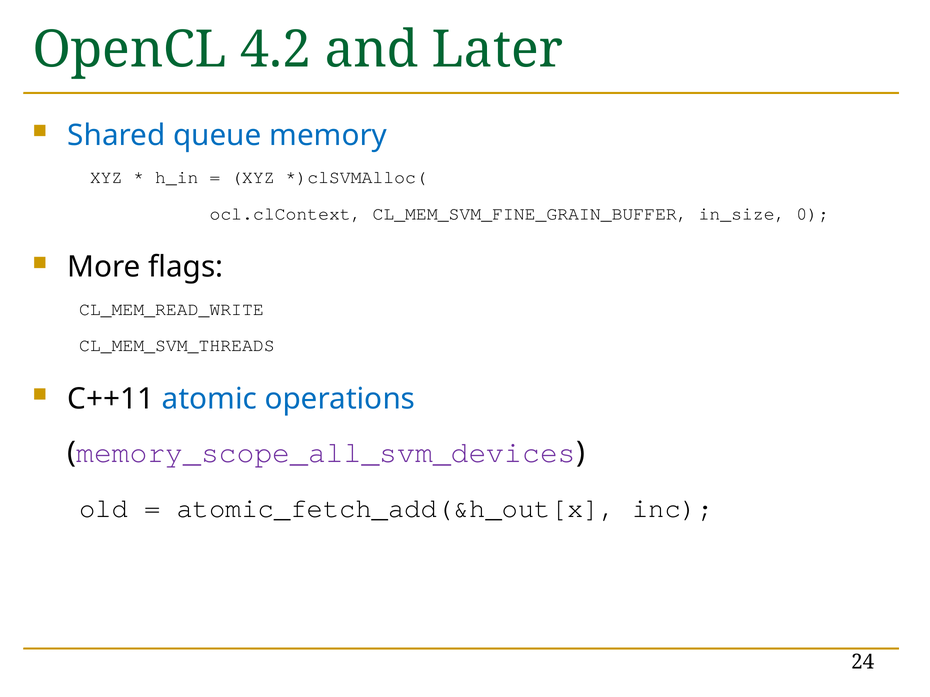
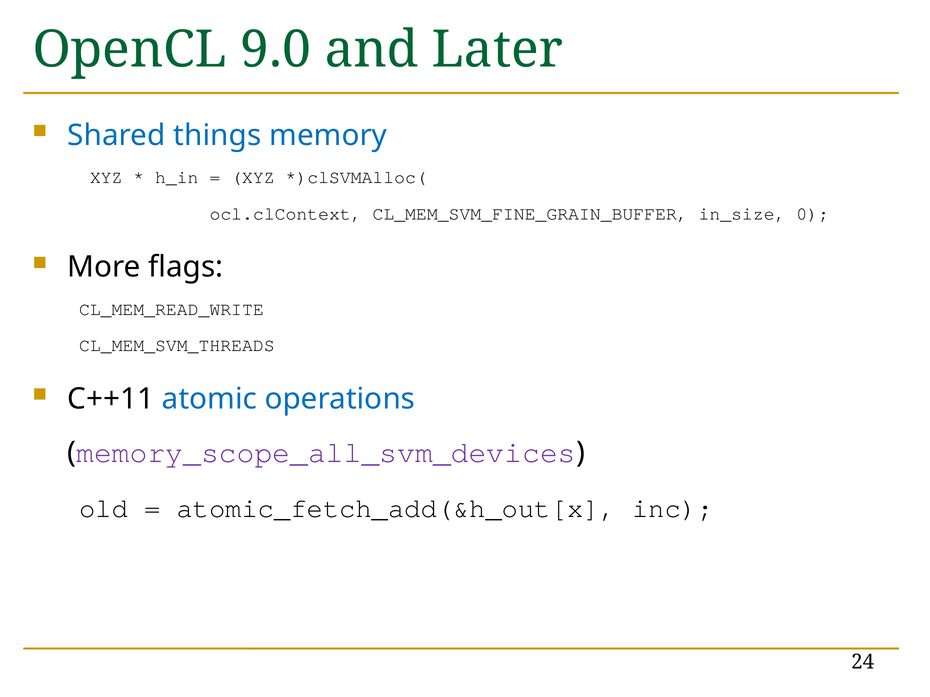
4.2: 4.2 -> 9.0 (276, 50)
queue: queue -> things (217, 135)
